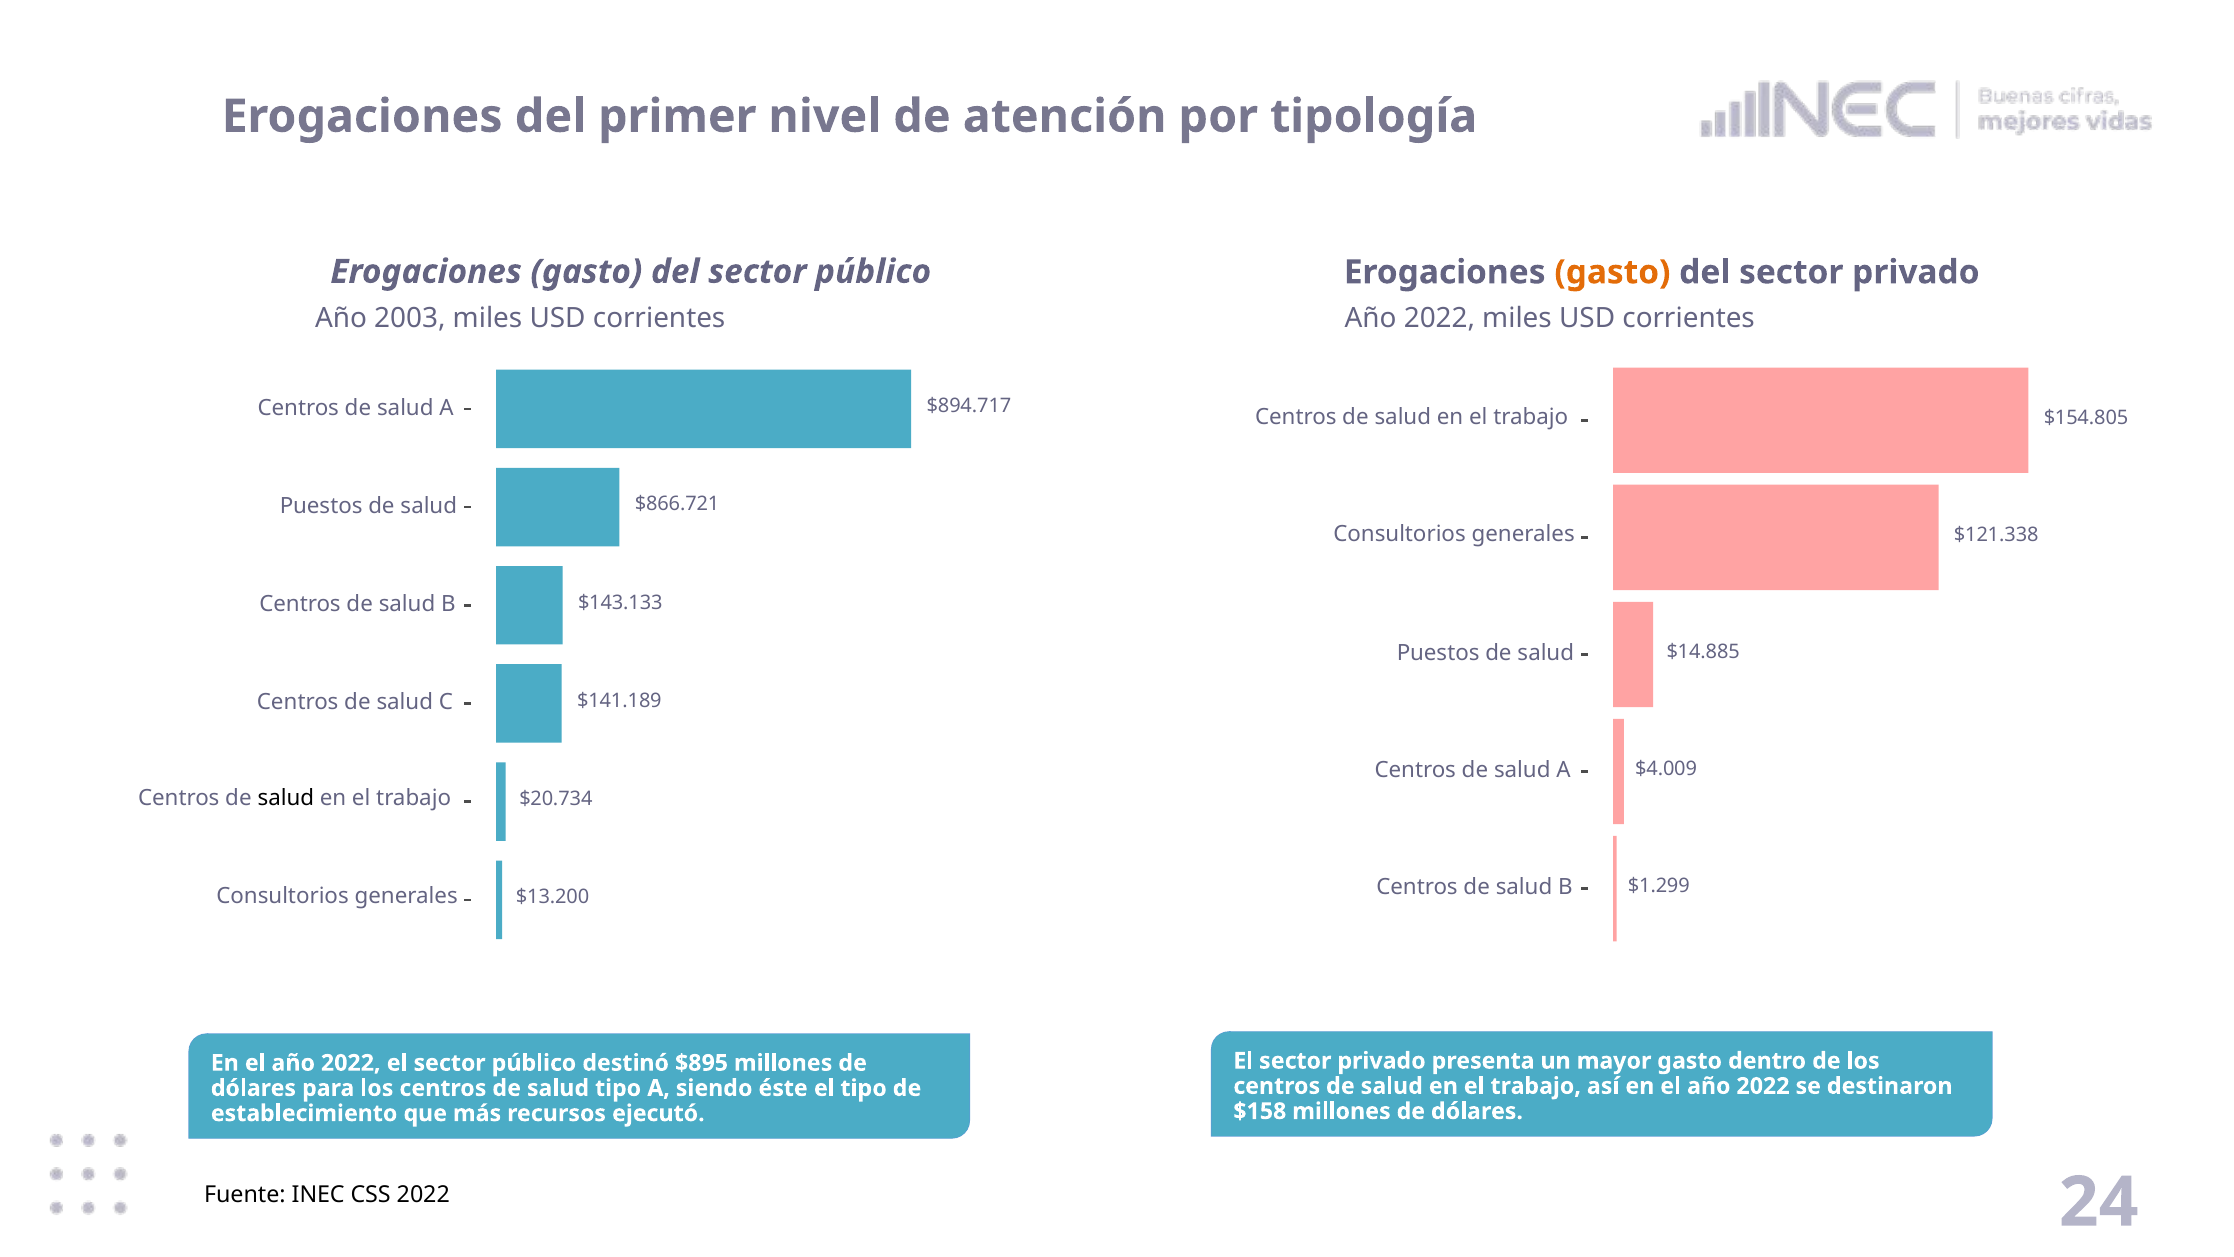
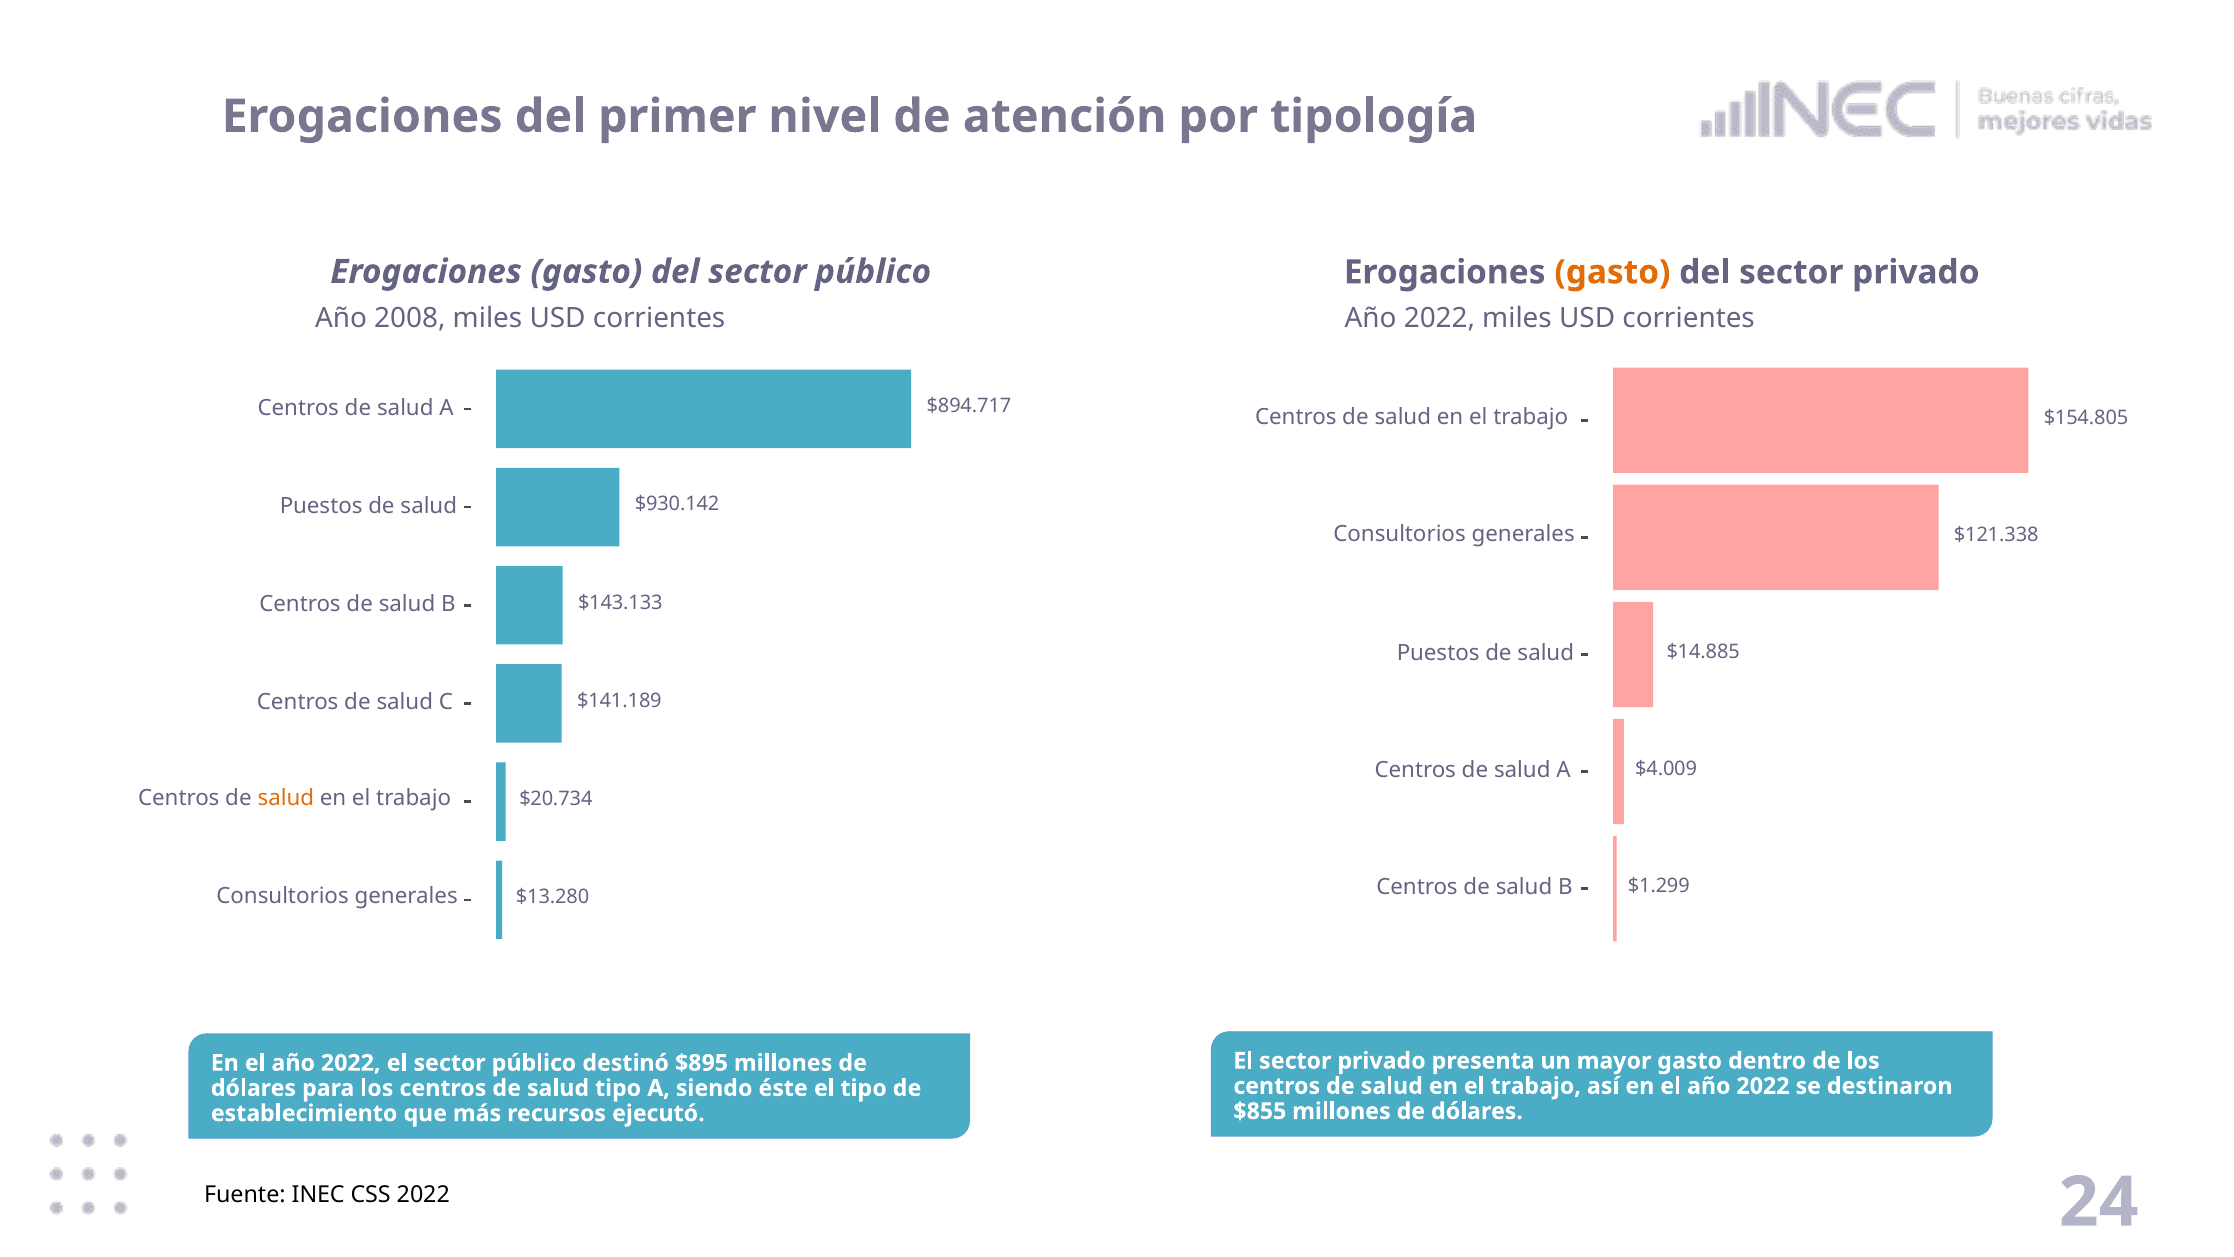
2003: 2003 -> 2008 (410, 318)
$866.721: $866.721 -> $930.142 (677, 504)
salud colour: black -> orange (286, 798)
$13.200: $13.200 -> $13.280 (553, 897)
$158: $158 -> $855 (1260, 1111)
